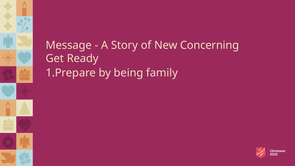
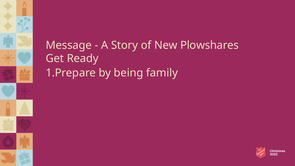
Concerning: Concerning -> Plowshares (210, 45)
